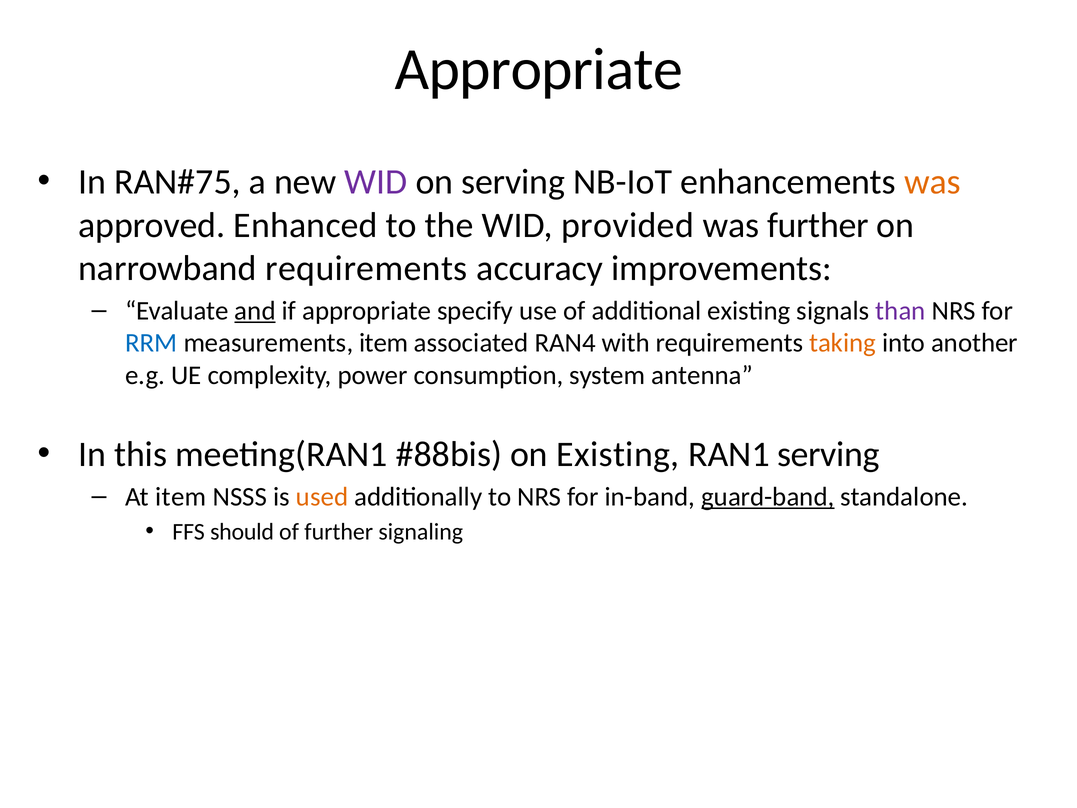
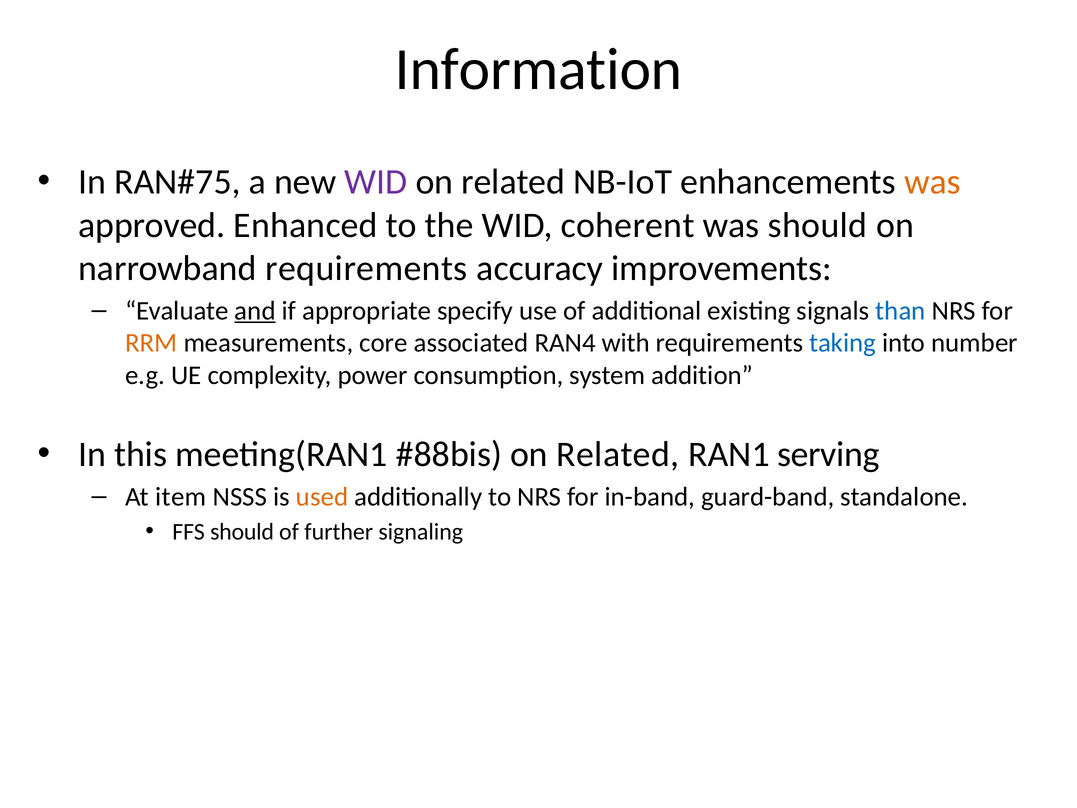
Appropriate: Appropriate -> Information (539, 70)
serving: serving -> related (513, 182)
provided: provided -> coherent (628, 225)
was further: further -> should (818, 225)
than colour: purple -> blue (901, 311)
RRM colour: blue -> orange (151, 343)
measurements item: item -> core (383, 343)
taking colour: orange -> blue (843, 343)
another: another -> number (974, 343)
antenna: antenna -> addition (702, 375)
Existing: Existing -> Related (618, 454)
guard-band underline: present -> none (768, 497)
